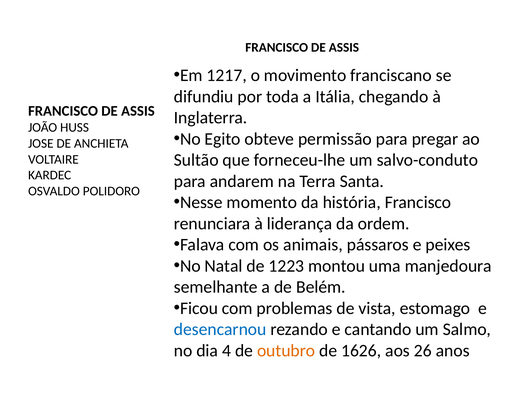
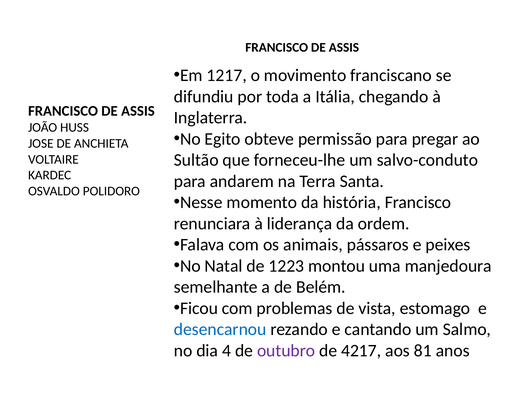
outubro colour: orange -> purple (286, 350)
1626: 1626 -> 4217 (361, 350)
26: 26 -> 81 (423, 350)
